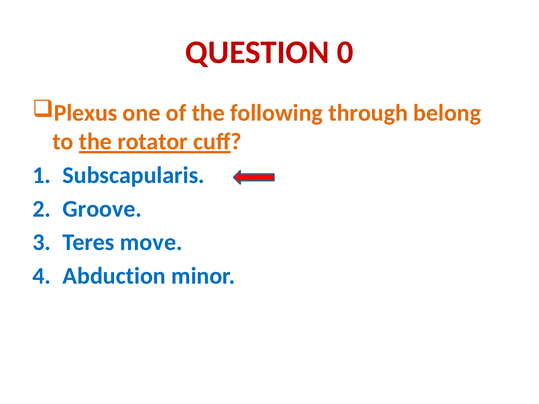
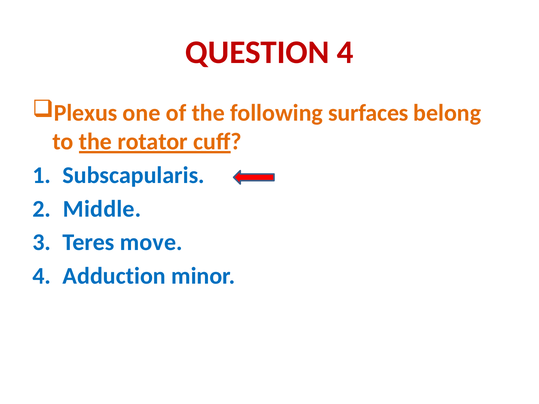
QUESTION 0: 0 -> 4 (345, 52)
through: through -> surfaces (368, 113)
Groove: Groove -> Middle (102, 209)
Abduction: Abduction -> Adduction (114, 276)
